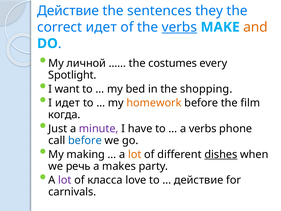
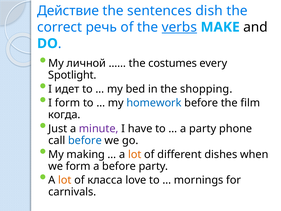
they: they -> dish (209, 11)
correct идет: идет -> речь (101, 27)
and colour: orange -> black (255, 27)
want: want -> идет (67, 89)
I идет: идет -> form (67, 103)
homework colour: orange -> blue (154, 103)
a verbs: verbs -> party (203, 129)
dishes underline: present -> none (221, 154)
we речь: речь -> form (78, 166)
a makes: makes -> before (119, 166)
lot colour: purple -> orange (65, 180)
действие: действие -> mornings (199, 180)
